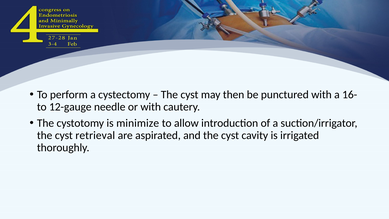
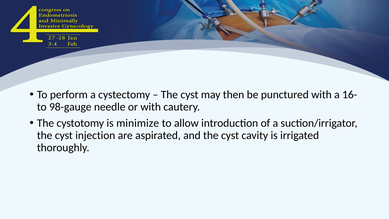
12-gauge: 12-gauge -> 98-gauge (70, 107)
retrieval: retrieval -> injection (95, 135)
